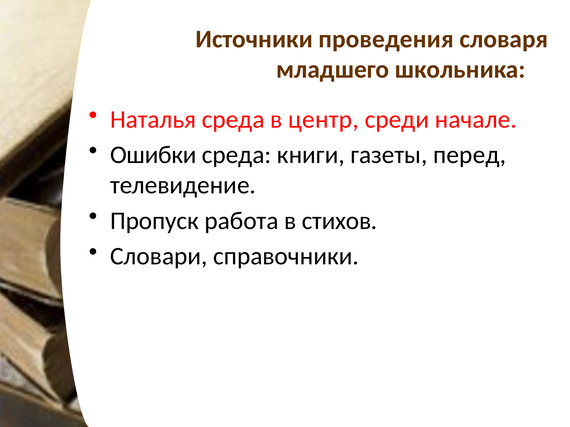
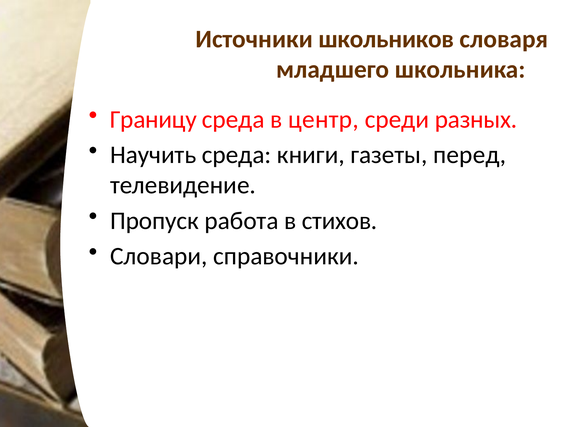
проведения: проведения -> школьников (386, 39)
Наталья: Наталья -> Границу (153, 120)
начале: начале -> разных (476, 120)
Ошибки: Ошибки -> Научить (153, 155)
